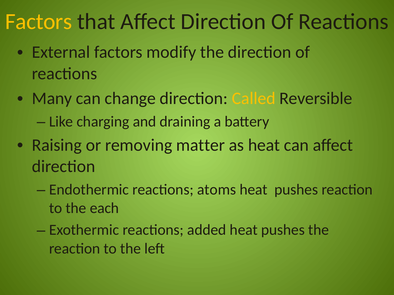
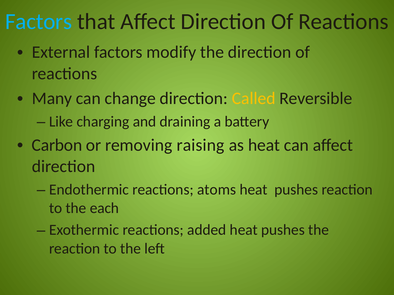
Factors colour: yellow -> light blue (39, 22)
Raising: Raising -> Carbon (57, 145)
matter: matter -> raising (200, 145)
